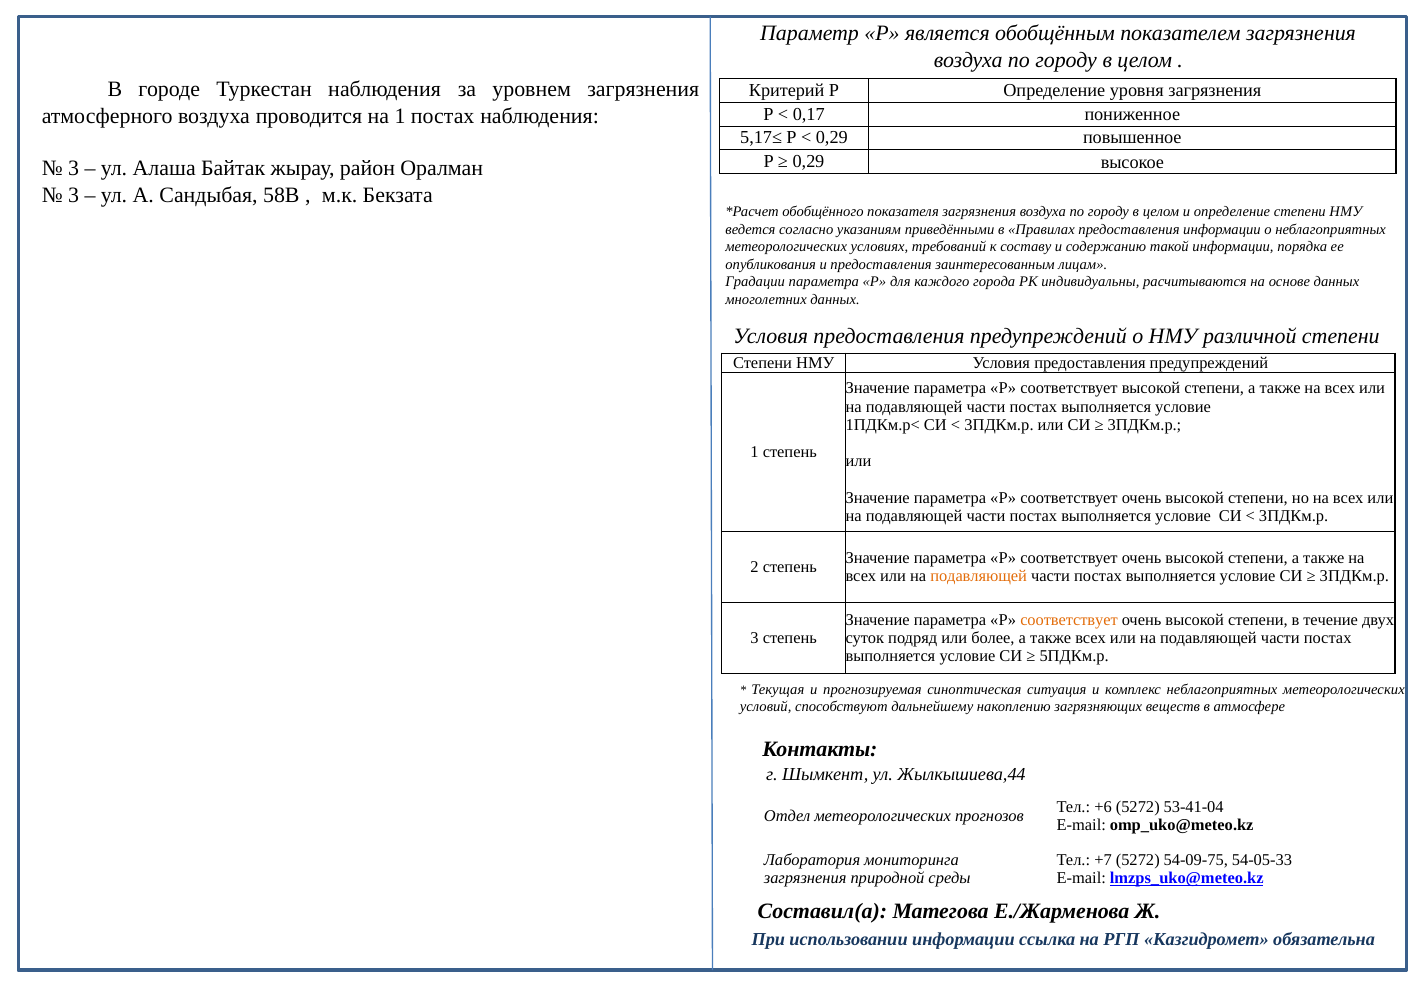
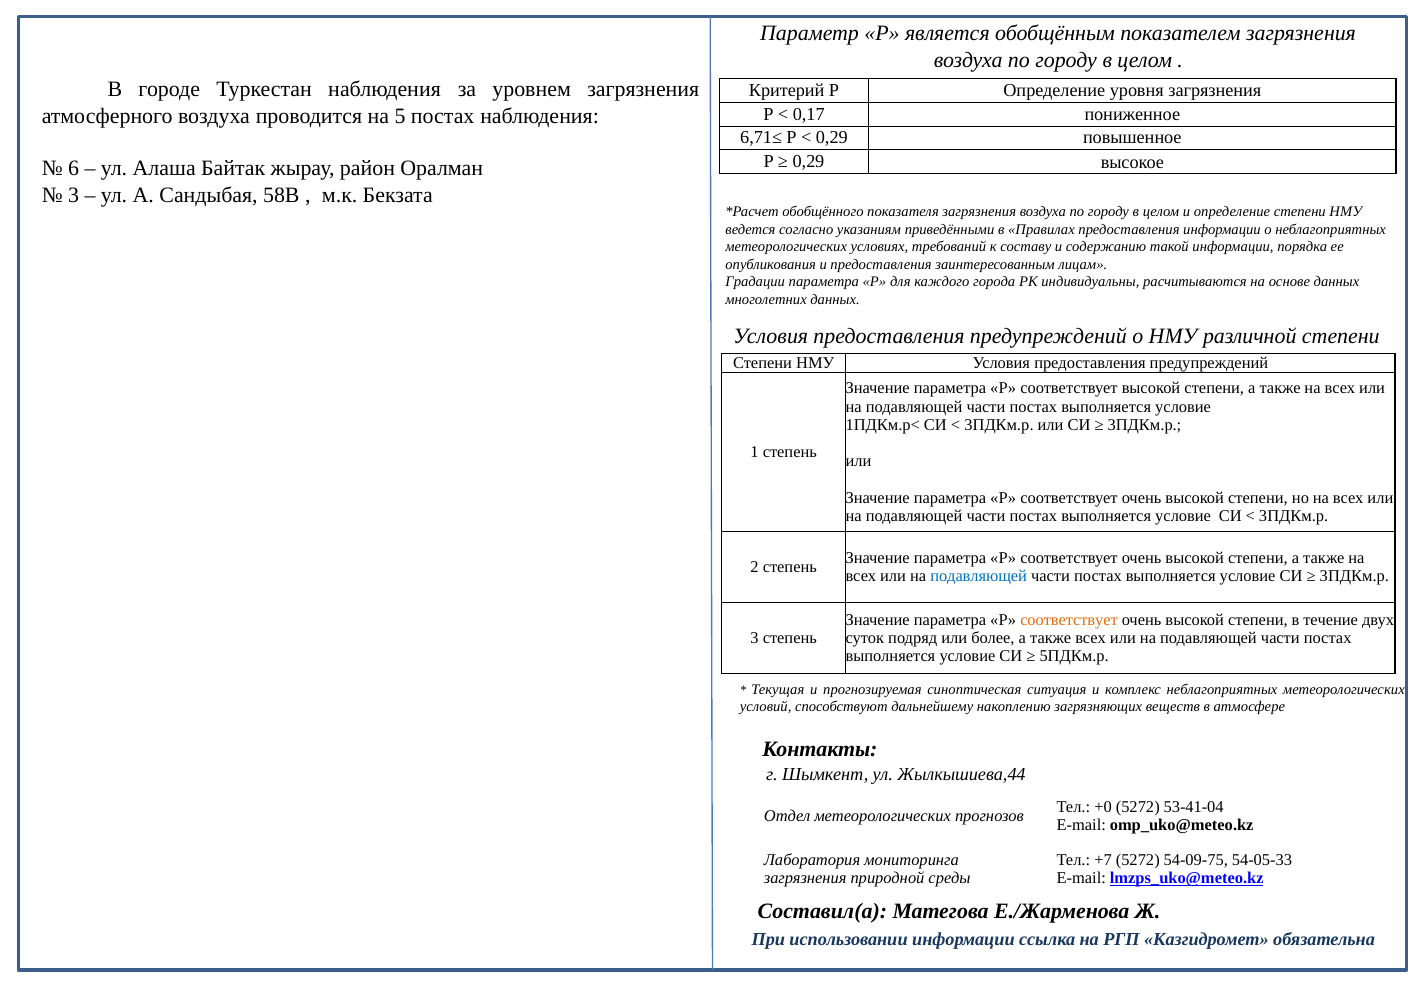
на 1: 1 -> 5 (400, 116)
5,17≤: 5,17≤ -> 6,71≤ (761, 137)
3: 3 -> 6 (74, 169)
подавляющей colour: orange -> blue (979, 576)
+6: +6 -> +0 (1103, 807)
